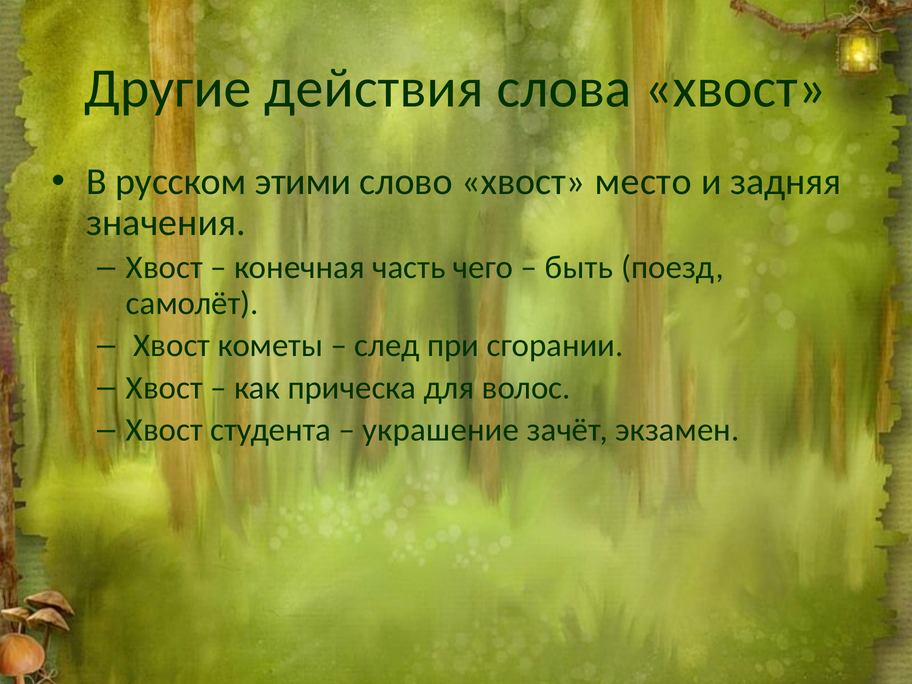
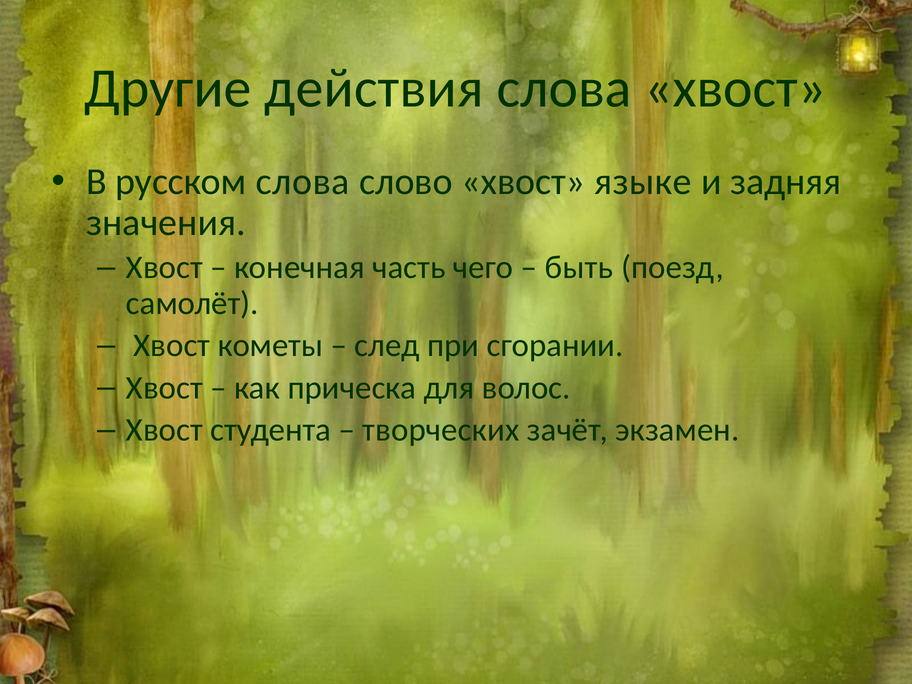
русском этими: этими -> слова (303, 182)
место: место -> языке (643, 182)
украшение: украшение -> творческих (441, 430)
